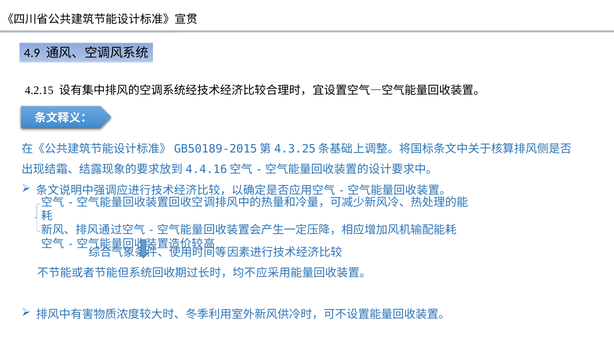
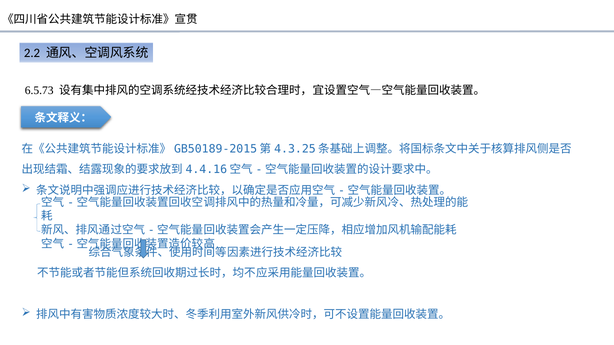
4.9: 4.9 -> 2.2 (32, 53)
4.2.15: 4.2.15 -> 6.5.73 (39, 91)
